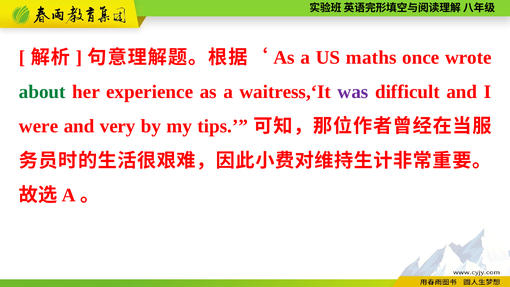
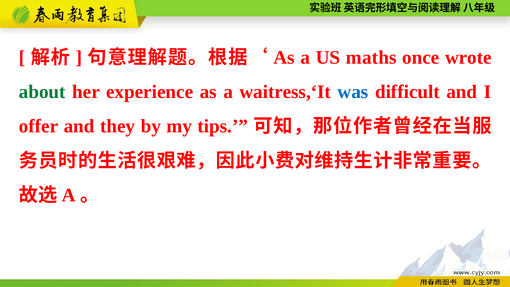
was colour: purple -> blue (353, 92)
were: were -> offer (39, 126)
very: very -> they (118, 126)
